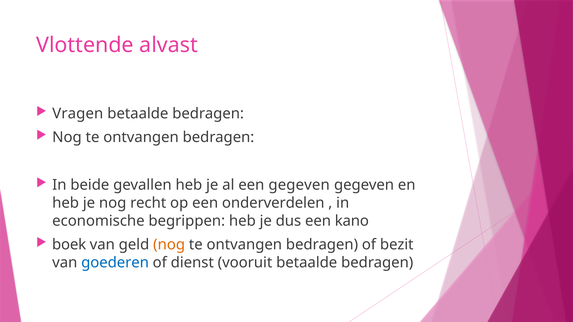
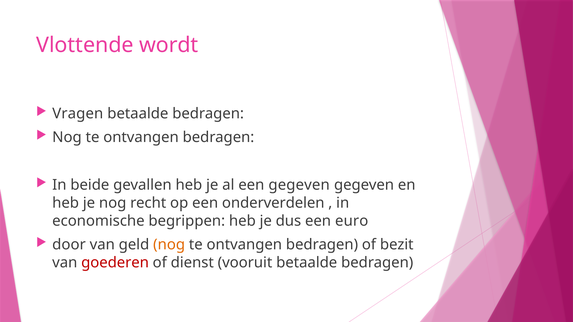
alvast: alvast -> wordt (169, 45)
kano: kano -> euro (352, 221)
boek: boek -> door (69, 245)
goederen colour: blue -> red (115, 263)
